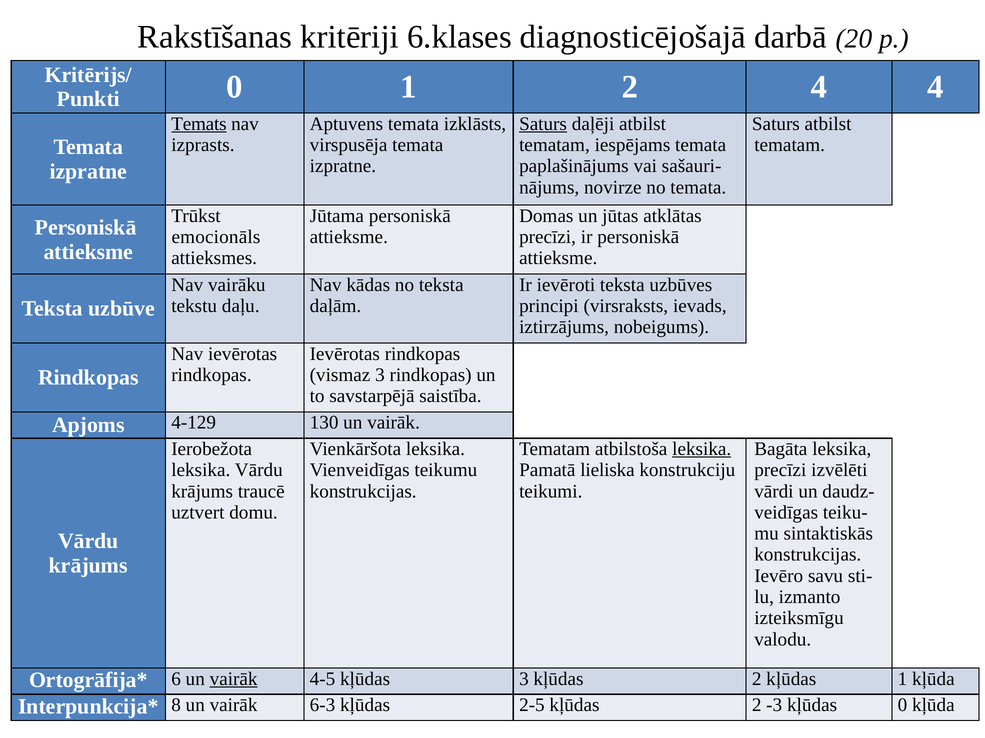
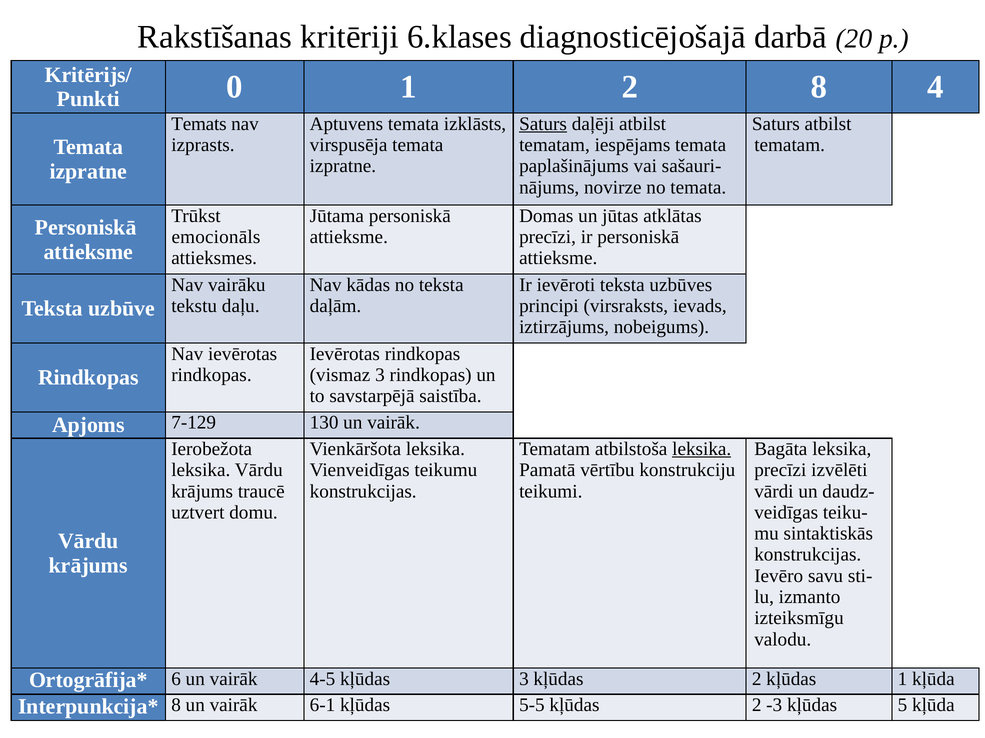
2 4: 4 -> 8 (819, 87)
Temats underline: present -> none (199, 124)
4-129: 4-129 -> 7-129 (194, 423)
lieliska: lieliska -> vērtību (607, 471)
vairāk underline: present -> none (234, 679)
6-3: 6-3 -> 6-1 (322, 706)
2-5: 2-5 -> 5-5 (532, 706)
kļūdas 0: 0 -> 5 (903, 706)
